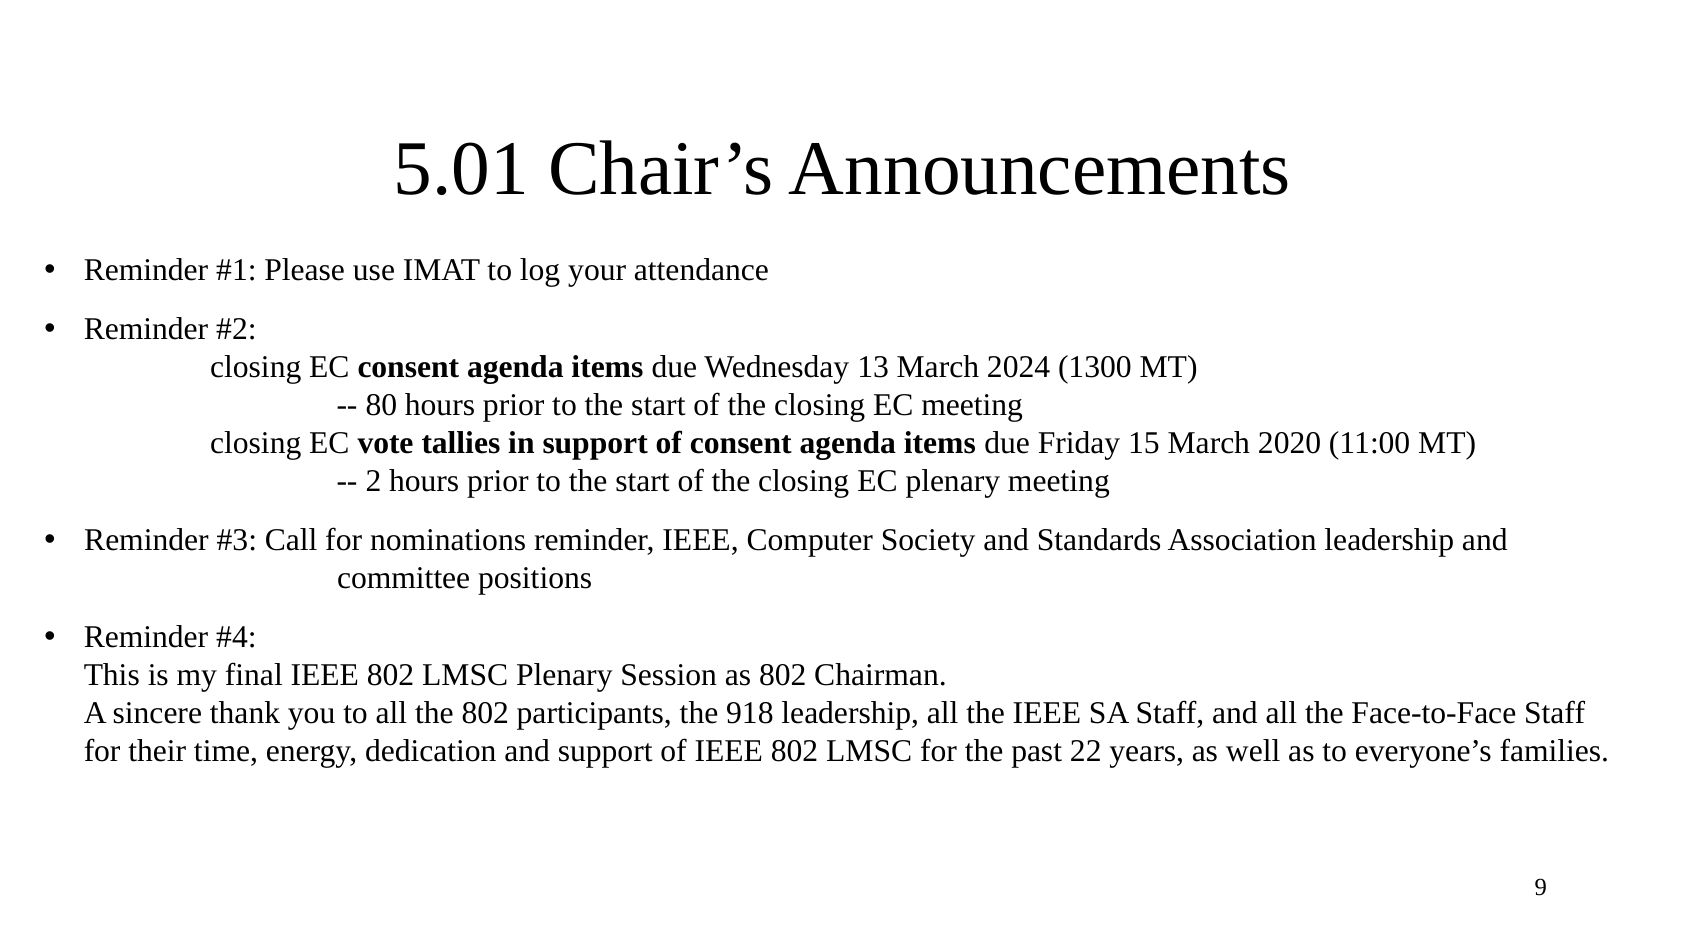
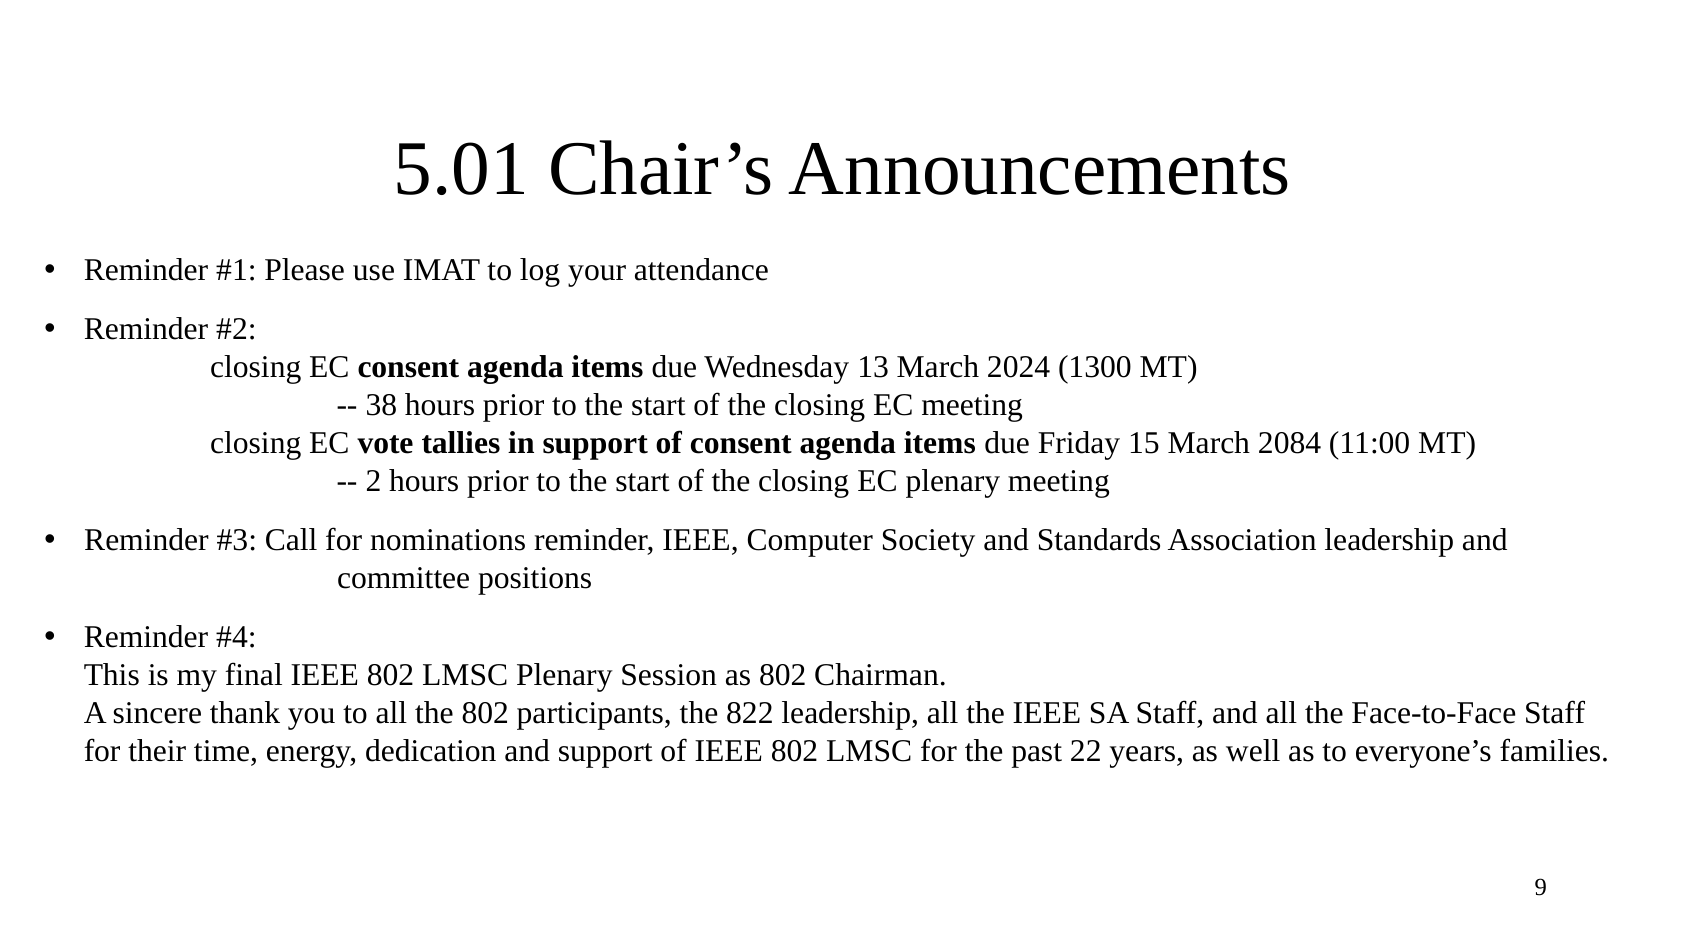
80: 80 -> 38 (381, 405)
2020: 2020 -> 2084 (1290, 443)
918: 918 -> 822 (750, 713)
